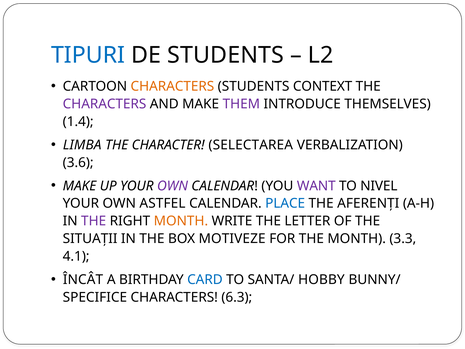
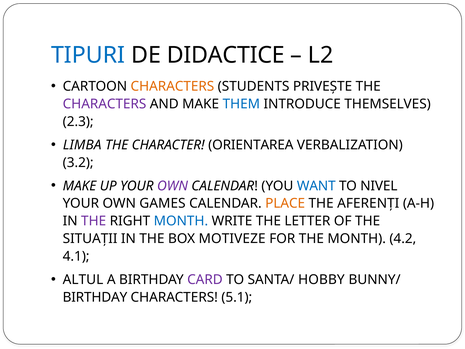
DE STUDENTS: STUDENTS -> DIDACTICE (226, 55)
CONTEXT: CONTEXT -> PRIVEȘTE (323, 86)
THEM colour: purple -> blue (241, 104)
1.4: 1.4 -> 2.3 (78, 121)
SELECTAREA: SELECTAREA -> ORIENTAREA (251, 145)
3.6: 3.6 -> 3.2 (78, 162)
WANT colour: purple -> blue (316, 186)
ASTFEL: ASTFEL -> GAMES (162, 203)
PLACE colour: blue -> orange (285, 203)
MONTH colour: orange -> blue (181, 221)
3.3: 3.3 -> 4.2 (403, 239)
ÎNCÂT: ÎNCÂT -> ALTUL (83, 279)
CARD colour: blue -> purple (205, 279)
SPECIFICE: SPECIFICE -> BIRTHDAY (95, 297)
6.3: 6.3 -> 5.1 (237, 297)
